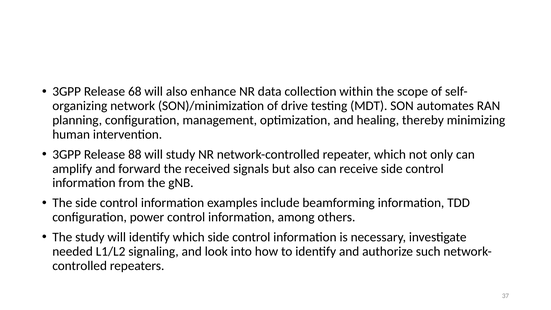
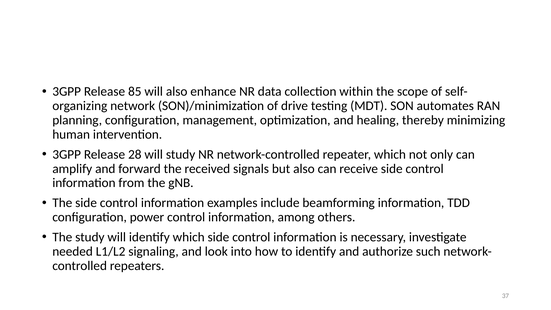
68: 68 -> 85 (135, 92)
88: 88 -> 28 (135, 154)
